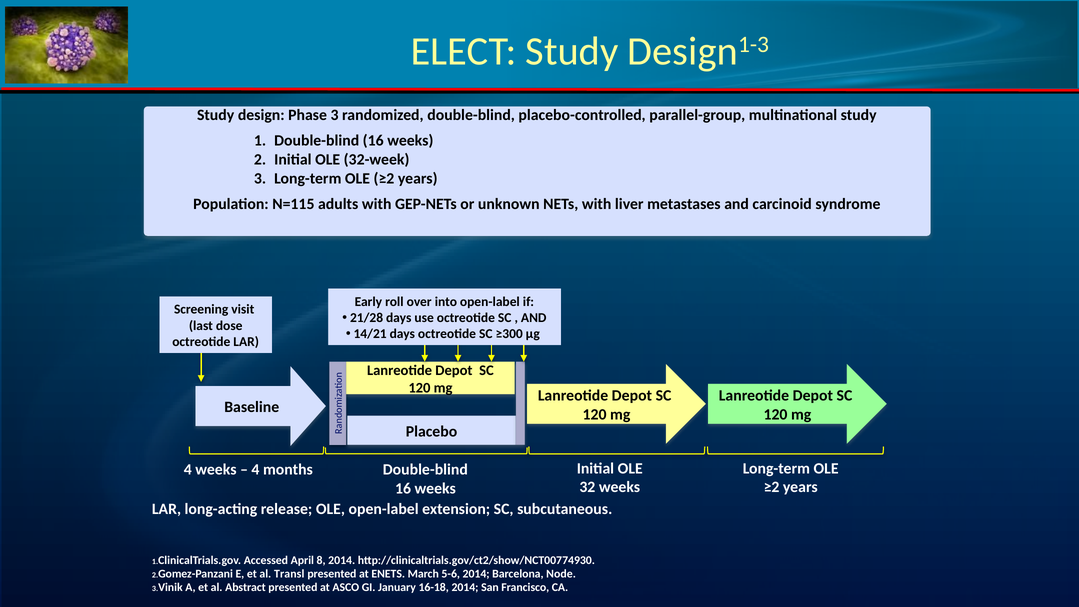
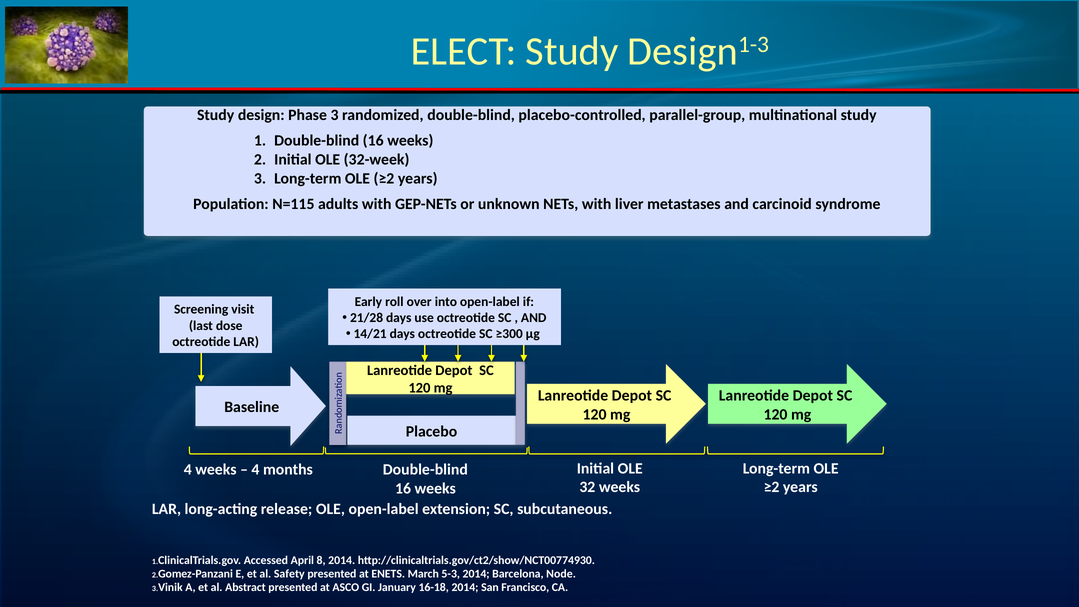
Transl: Transl -> Safety (289, 574)
5-6: 5-6 -> 5-3 (451, 574)
